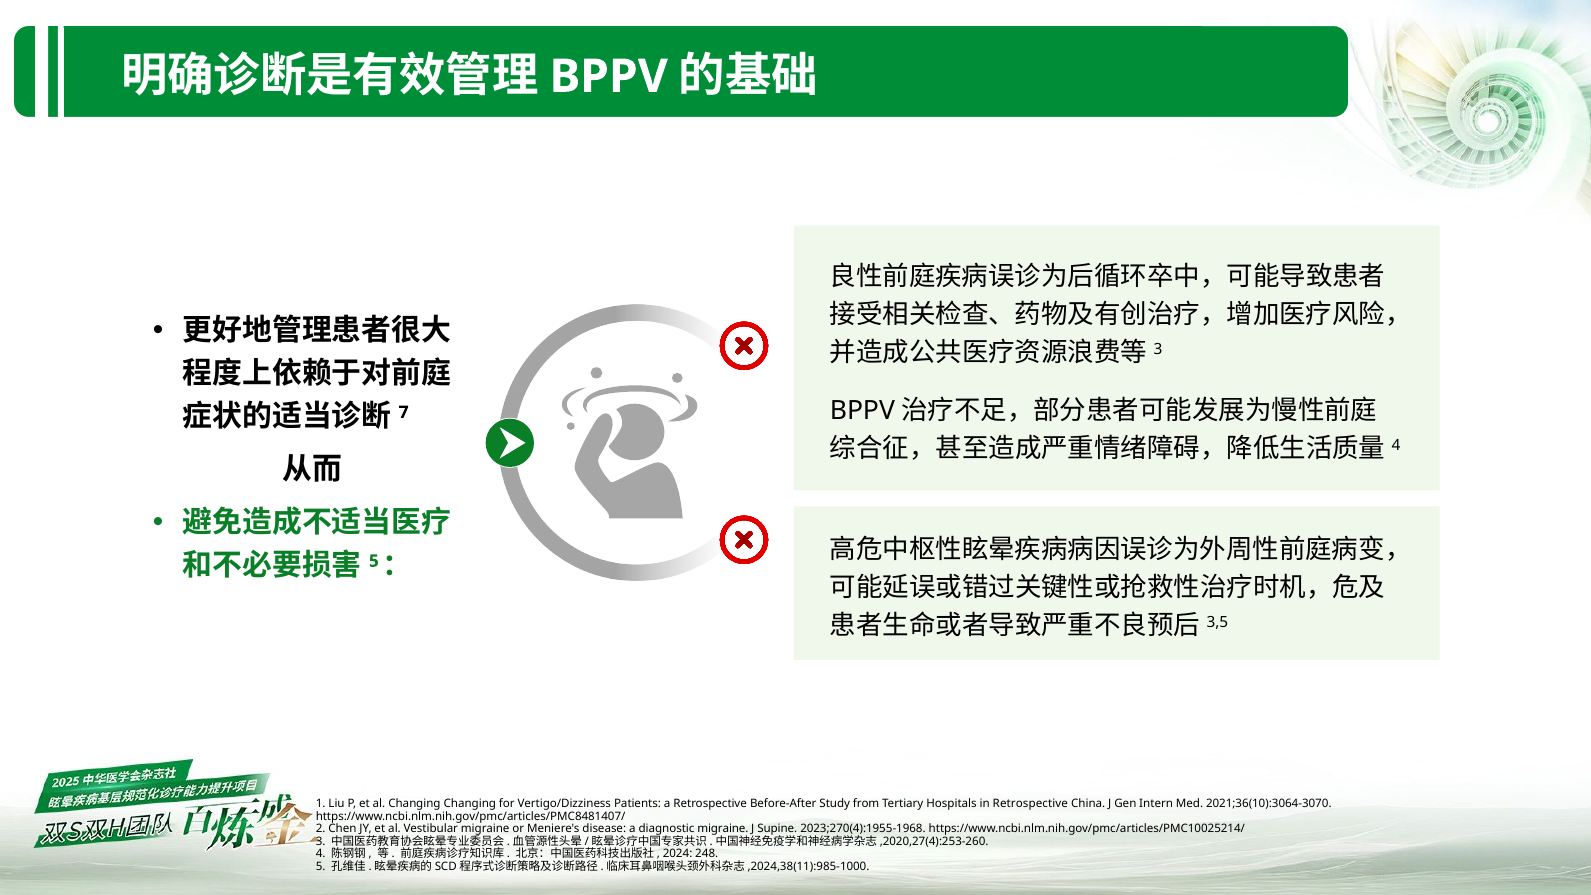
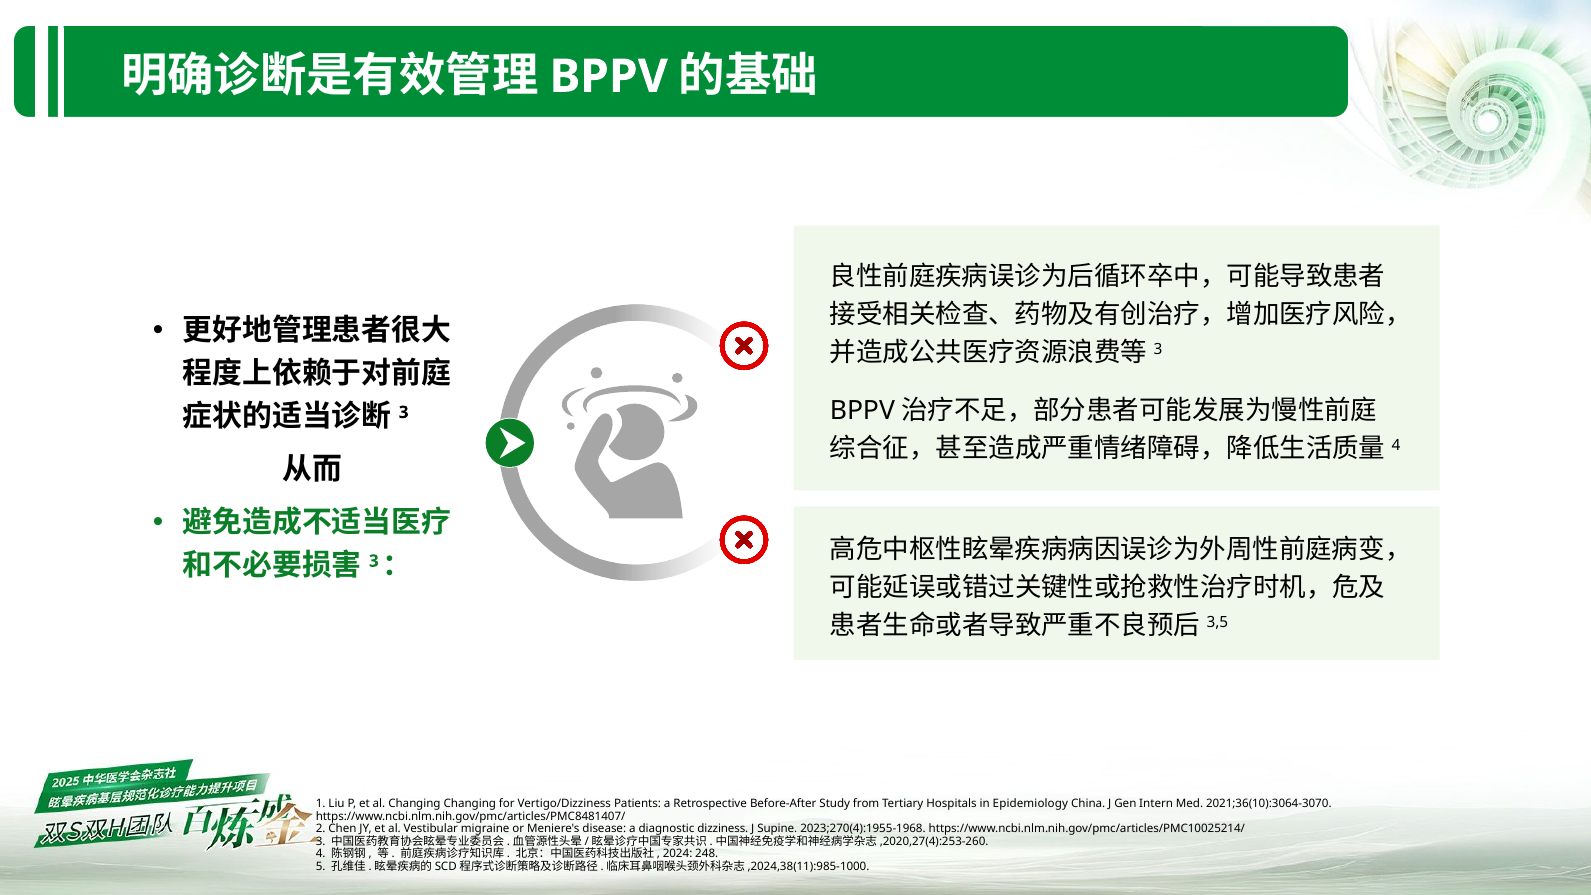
7: 7 -> 3 (404, 412)
5: 5 -> 3 (374, 561)
in Retrospective: Retrospective -> Epidemiology (1030, 804)
diagnostic migraine: migraine -> dizziness (723, 829)
